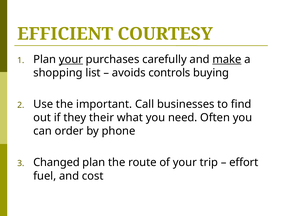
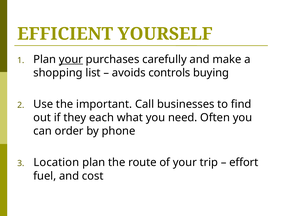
COURTESY: COURTESY -> YOURSELF (165, 34)
make underline: present -> none (227, 59)
their: their -> each (102, 117)
Changed: Changed -> Location (56, 162)
